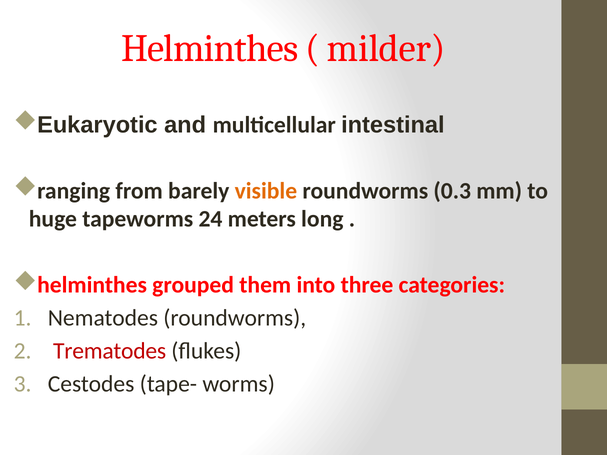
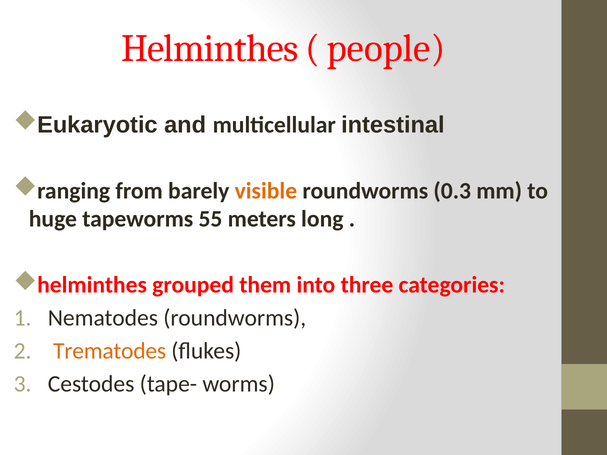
milder: milder -> people (386, 48)
24: 24 -> 55 (210, 219)
Trematodes colour: red -> orange (110, 351)
